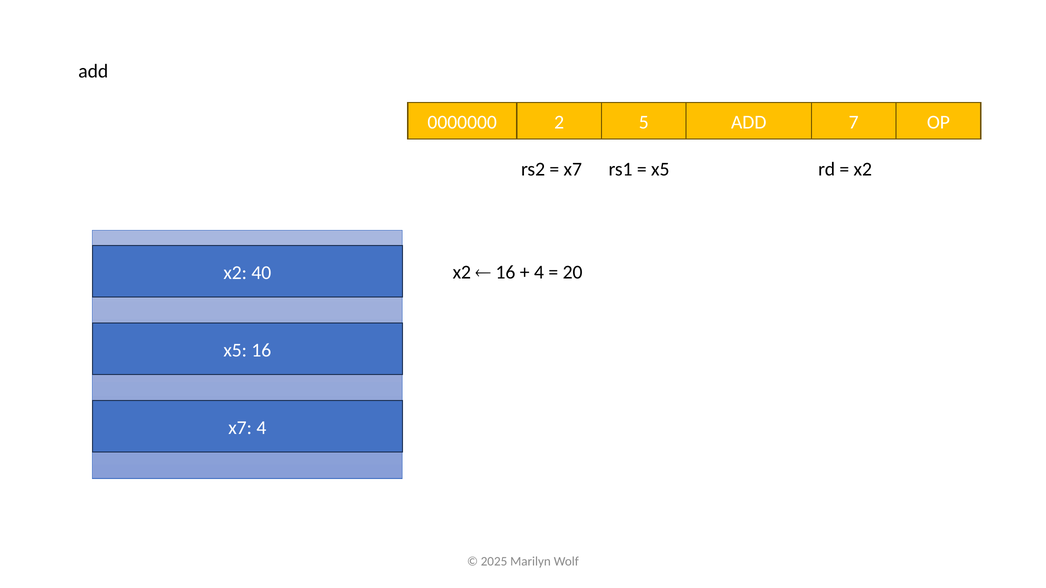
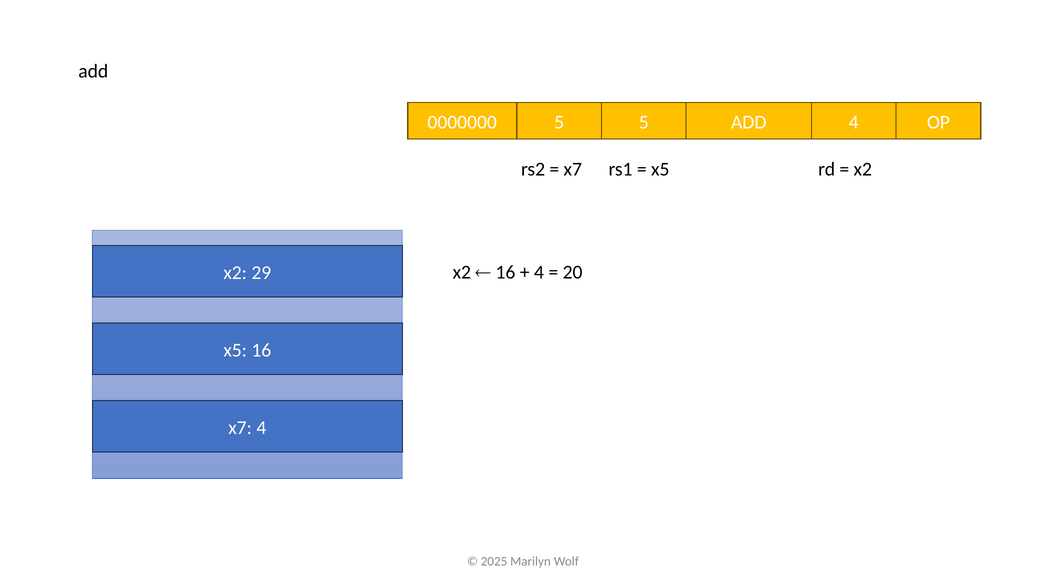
0000000 2: 2 -> 5 (559, 122)
ADD 7: 7 -> 4 (854, 122)
40: 40 -> 29 (261, 273)
